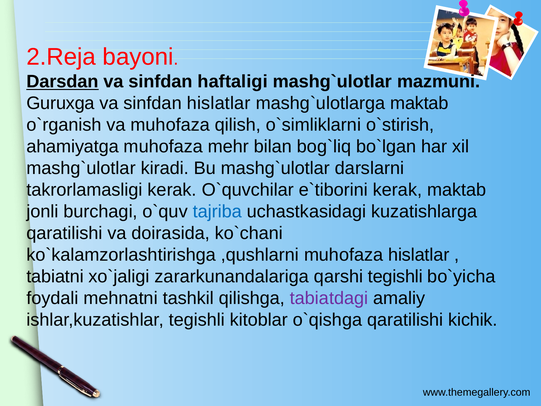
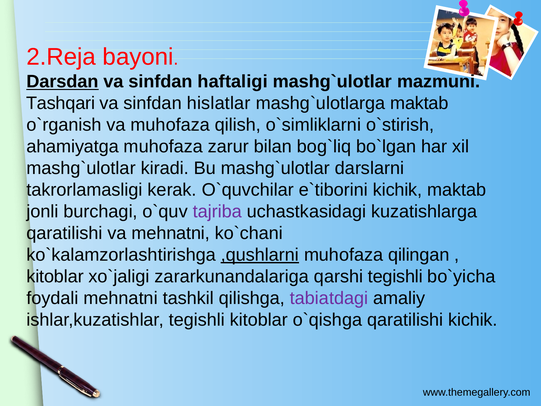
Guruxga: Guruxga -> Tashqari (61, 103)
mehr: mehr -> zarur (228, 147)
kerak: kerak -> kichik (398, 190)
tajriba colour: blue -> purple (217, 211)
va doirasida: doirasida -> mehnatni (171, 233)
,qushlarni underline: none -> present (260, 255)
muhofaza hislatlar: hislatlar -> qilingan (419, 255)
tabiatni: tabiatni -> kitoblar (55, 276)
